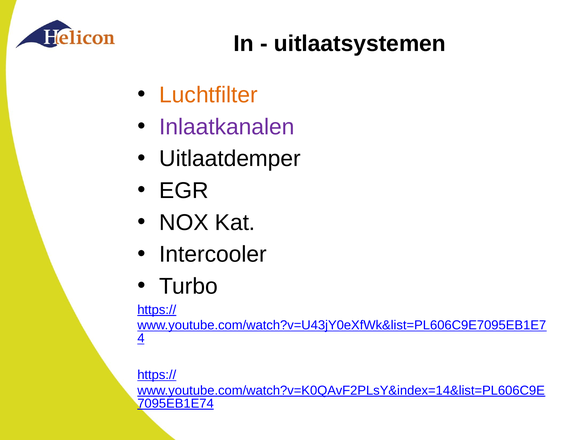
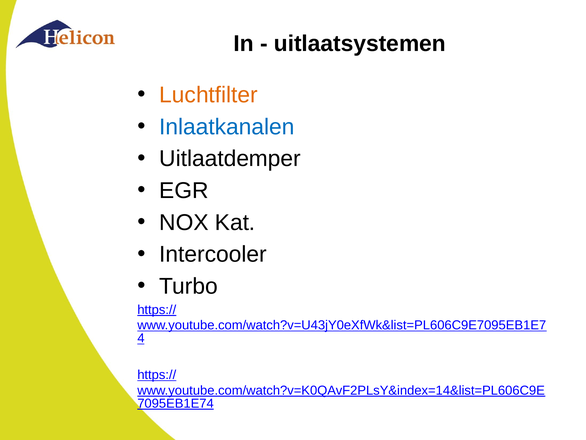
Inlaatkanalen colour: purple -> blue (227, 127)
